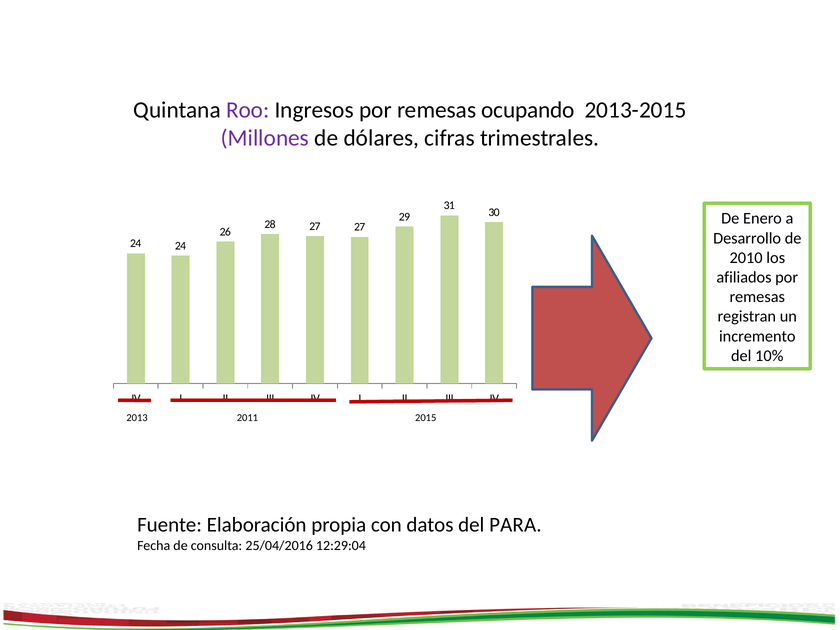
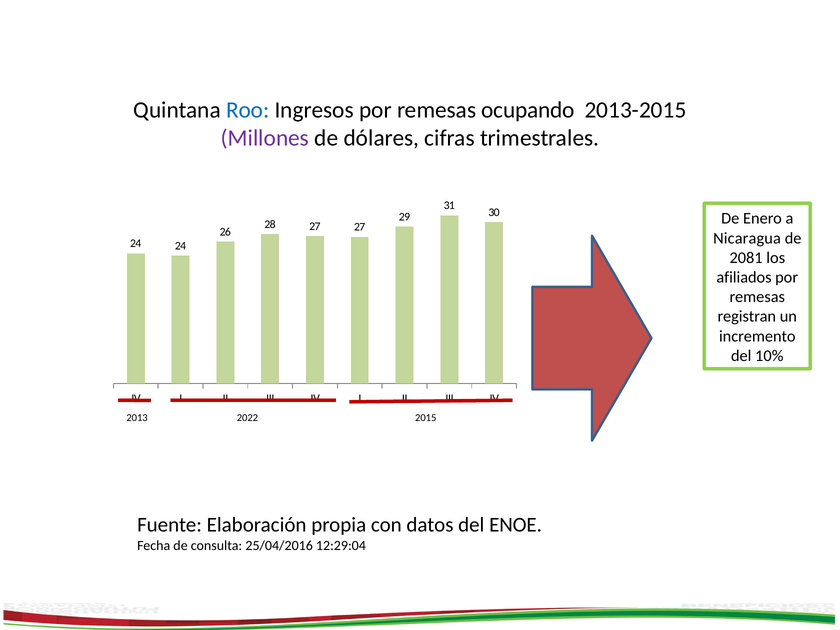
Roo colour: purple -> blue (248, 110)
Desarrollo: Desarrollo -> Nicaragua (747, 238)
2010: 2010 -> 2081 (746, 258)
2011: 2011 -> 2022 (247, 418)
PARA: PARA -> ENOE (516, 525)
